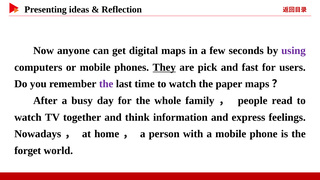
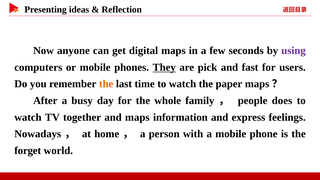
the colour: purple -> orange (106, 84)
read: read -> does (282, 101)
and think: think -> maps (137, 117)
